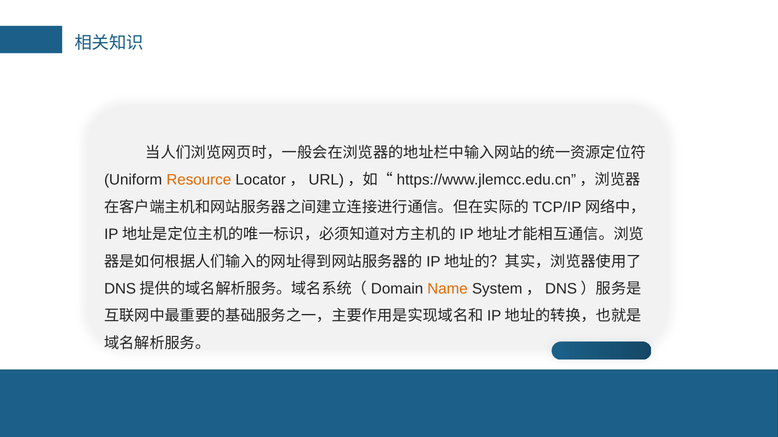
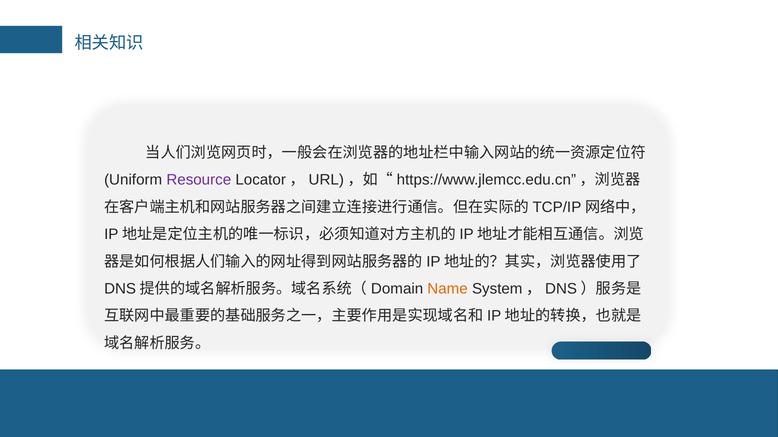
Resource colour: orange -> purple (199, 180)
